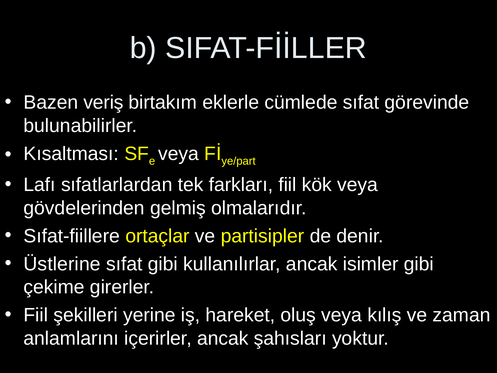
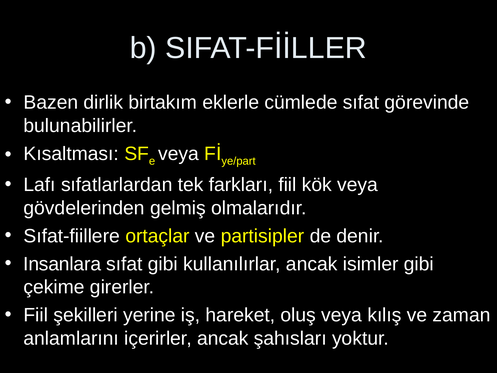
veriş: veriş -> dirlik (103, 102)
Üstlerine: Üstlerine -> Insanlara (62, 264)
